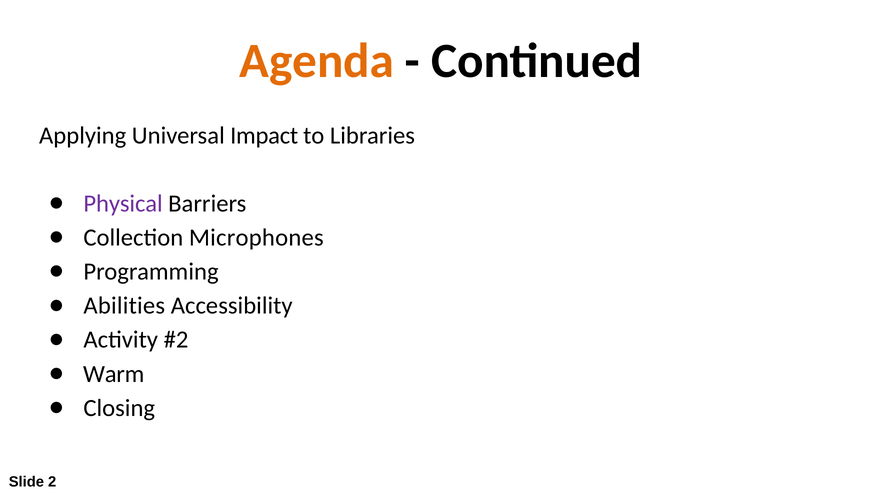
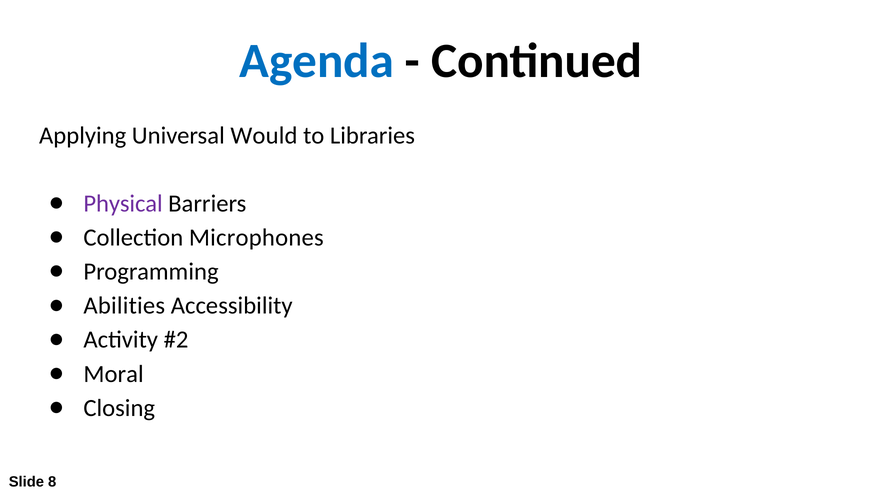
Agenda colour: orange -> blue (317, 61)
Impact: Impact -> Would (264, 136)
Warm: Warm -> Moral (114, 374)
2: 2 -> 8 (52, 482)
